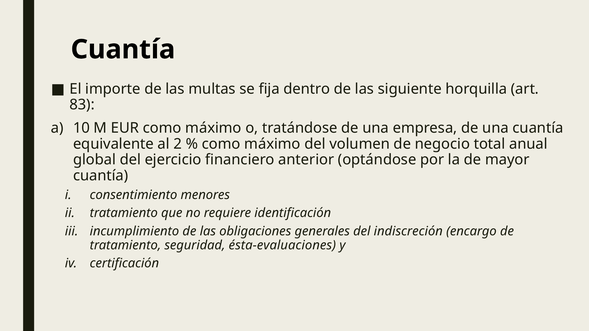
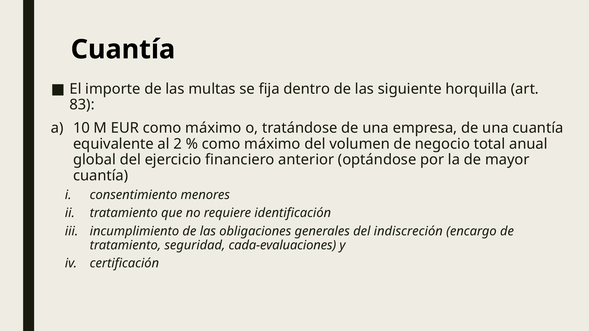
ésta-evaluaciones: ésta-evaluaciones -> cada-evaluaciones (282, 245)
